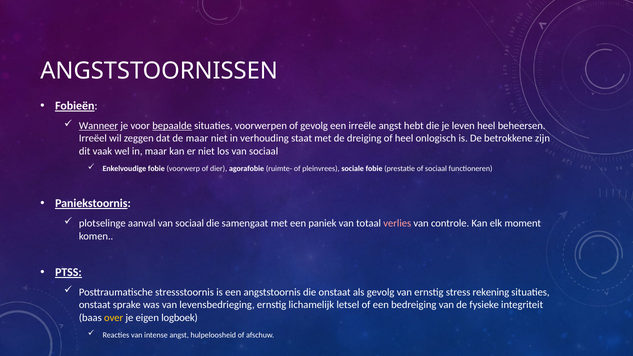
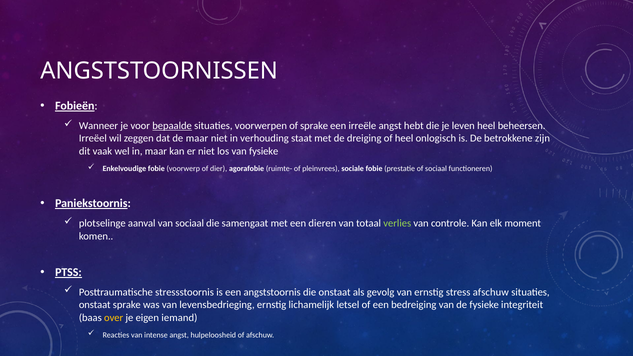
Wanneer underline: present -> none (99, 126)
of gevolg: gevolg -> sprake (314, 126)
los van sociaal: sociaal -> fysieke (264, 151)
paniek: paniek -> dieren (322, 223)
verlies colour: pink -> light green (397, 223)
stress rekening: rekening -> afschuw (491, 292)
logboek: logboek -> iemand (179, 318)
